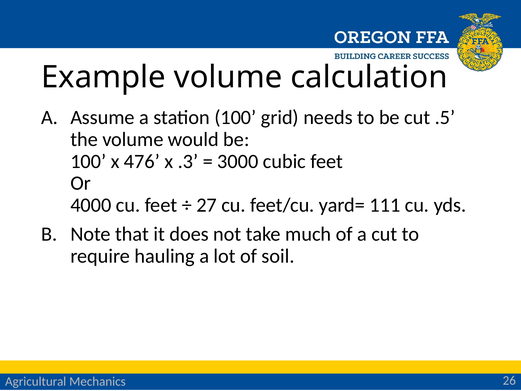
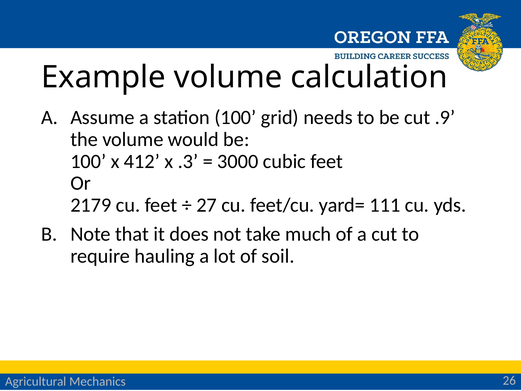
.5: .5 -> .9 (445, 117)
476: 476 -> 412 (142, 161)
4000: 4000 -> 2179 (91, 205)
